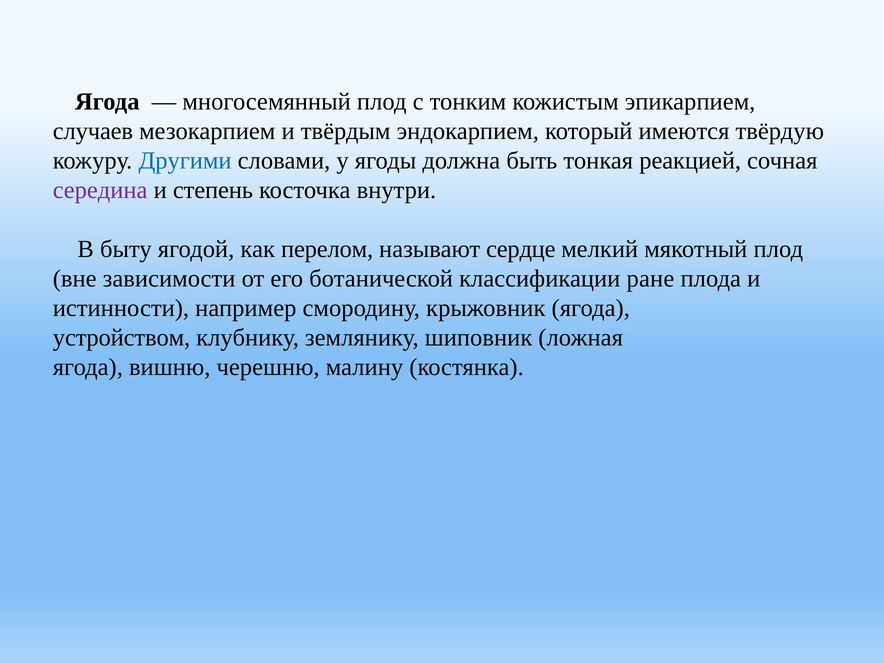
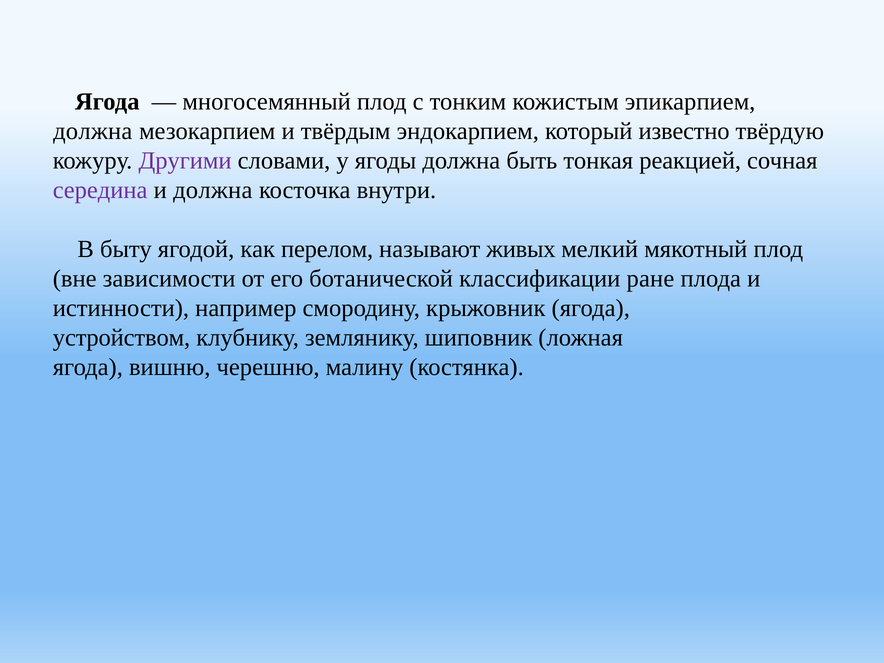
случаев: случаев -> должна (93, 131)
имеются: имеются -> известно (684, 131)
Другими colour: blue -> purple (185, 161)
и степень: степень -> должна (213, 190)
сердце: сердце -> живых (521, 249)
